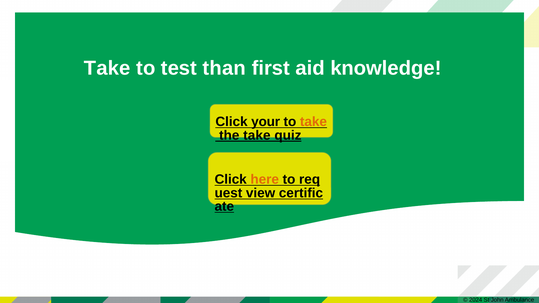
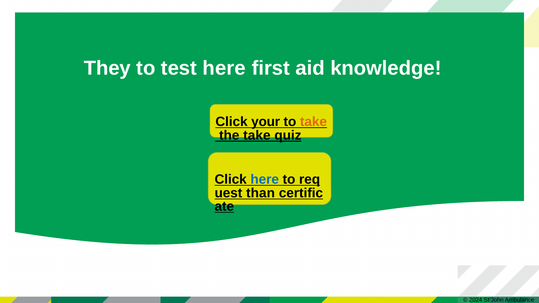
Take: Take -> They (107, 68)
test than: than -> here (224, 68)
here colour: orange -> blue (265, 180)
view: view -> than (261, 193)
